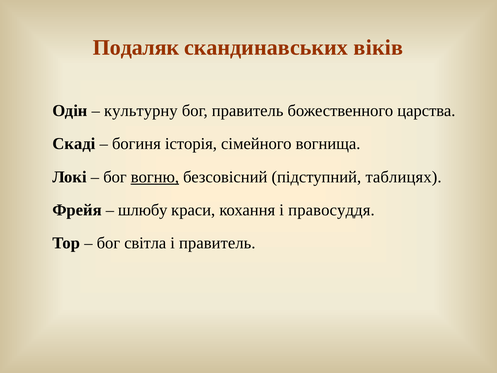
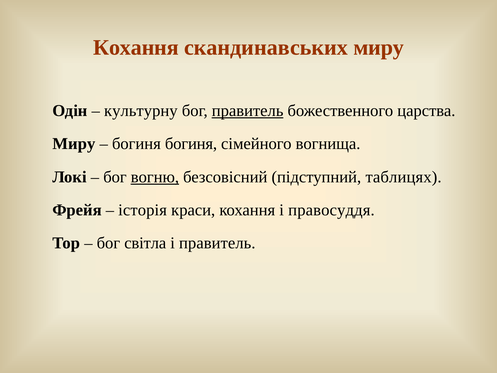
Подаляк: Подаляк -> Кохання (136, 48)
скандинавських віків: віків -> миру (379, 48)
правитель underline: none -> present (248, 111)
Скаді: Скаді -> Миру (74, 144)
богиня історія: історія -> богиня (191, 144)
шлюбу: шлюбу -> історія (143, 210)
